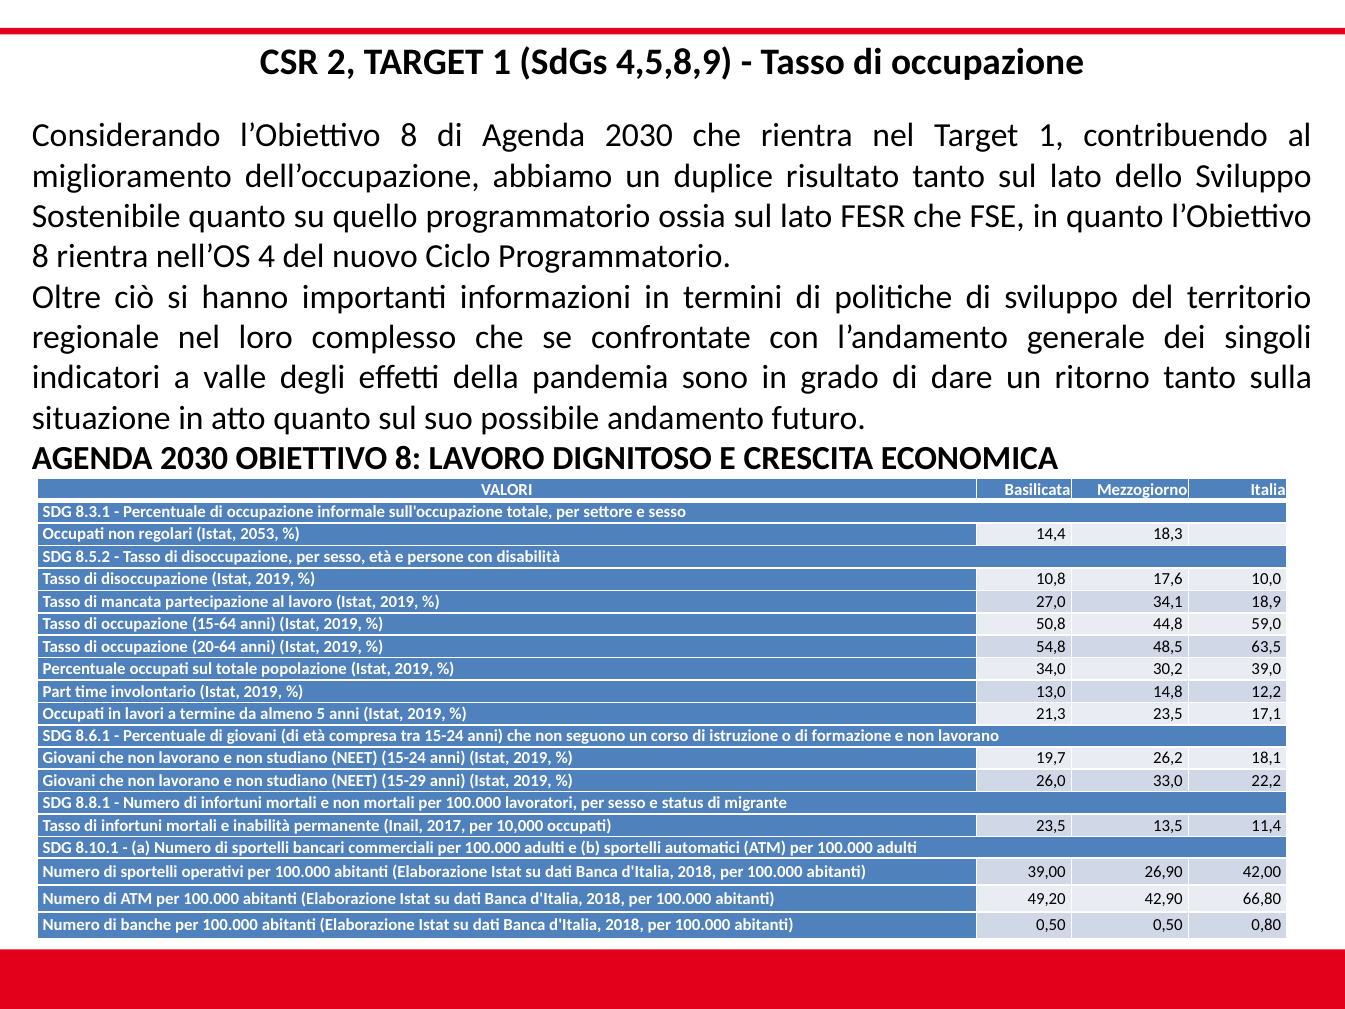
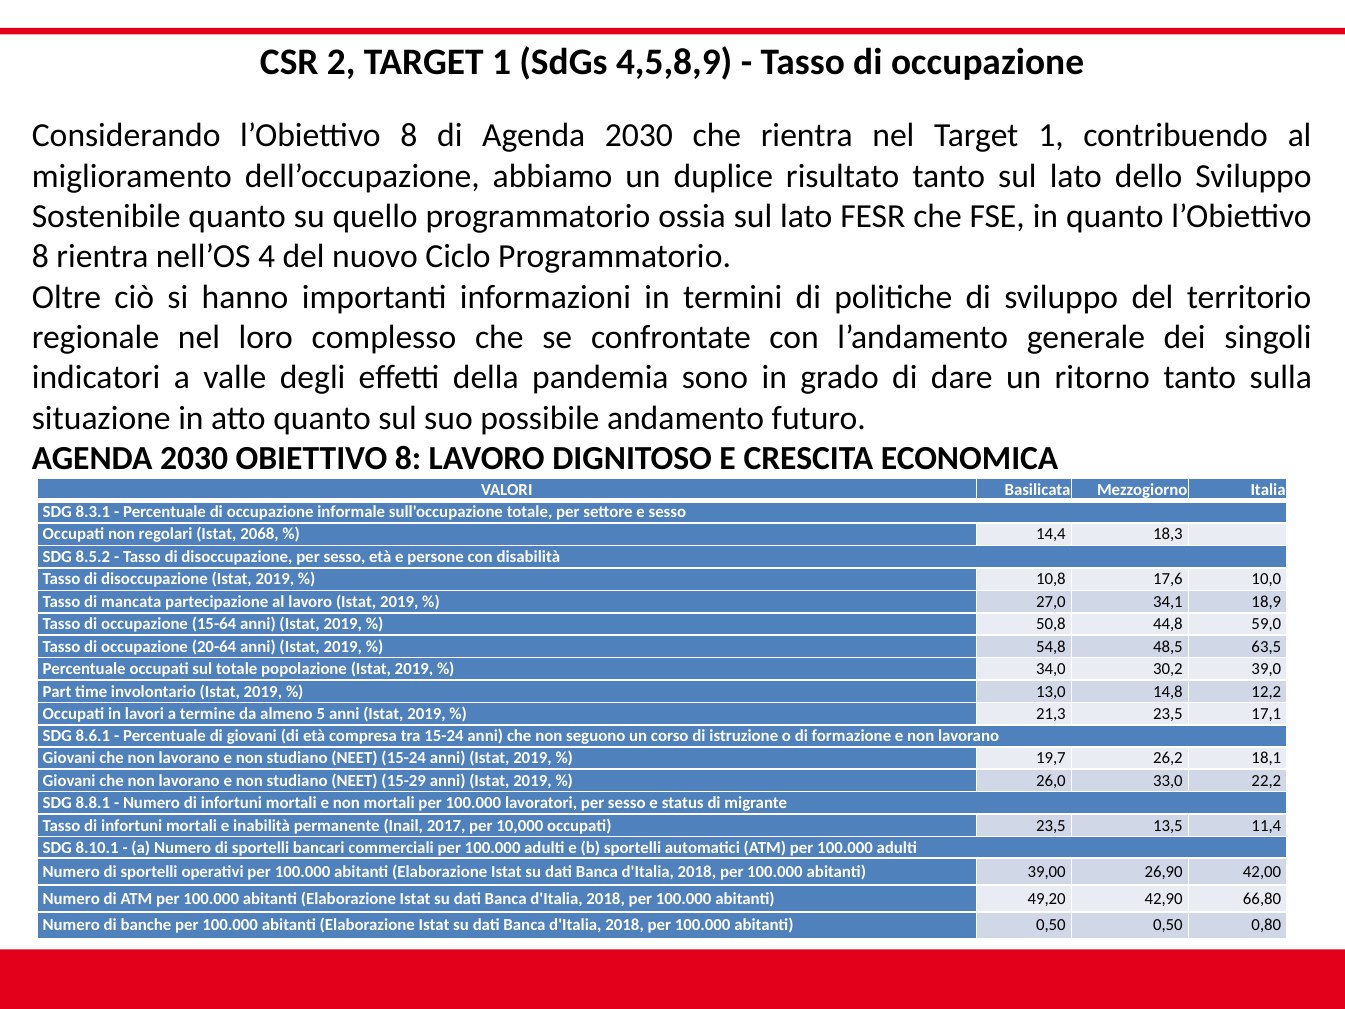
2053: 2053 -> 2068 (259, 534)
